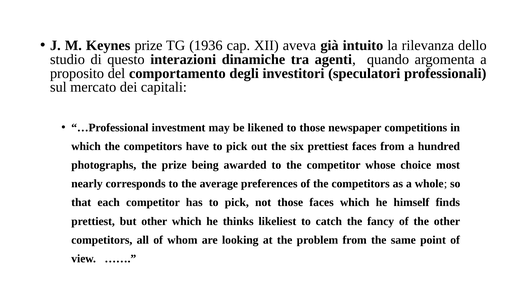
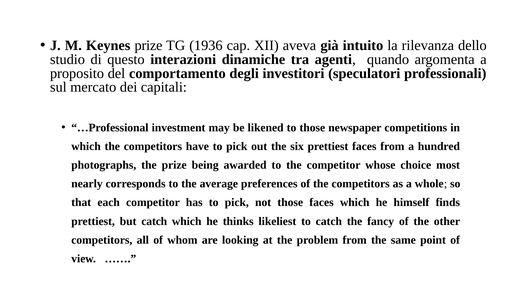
but other: other -> catch (154, 221)
